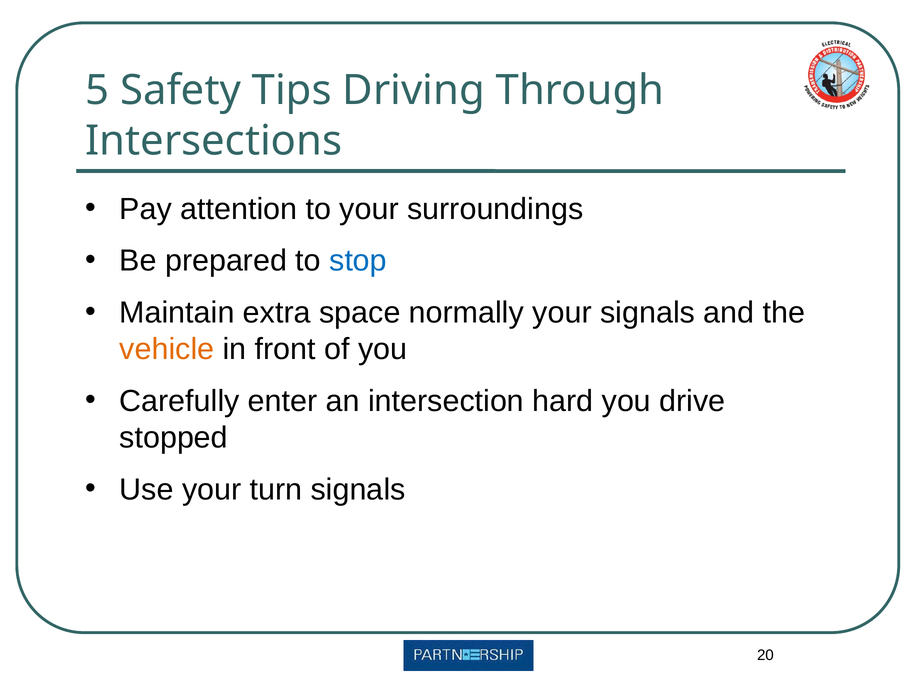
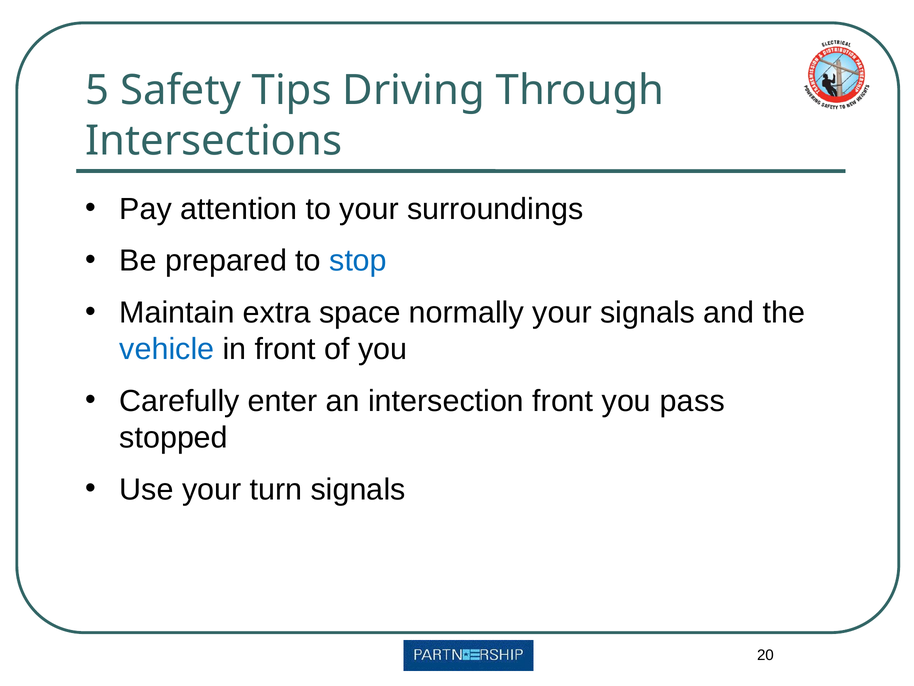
vehicle colour: orange -> blue (167, 349)
intersection hard: hard -> front (563, 401)
drive: drive -> pass (692, 401)
